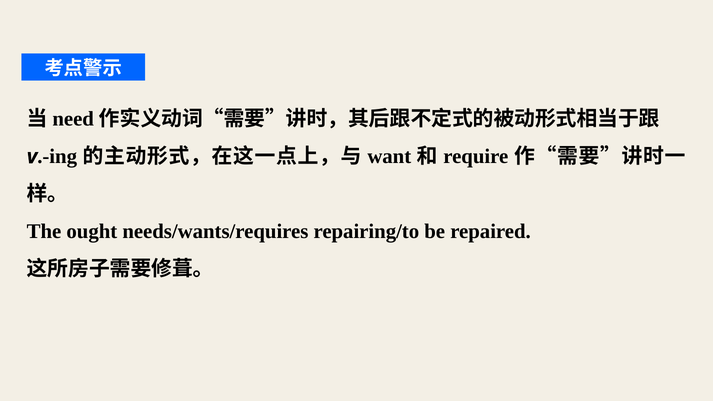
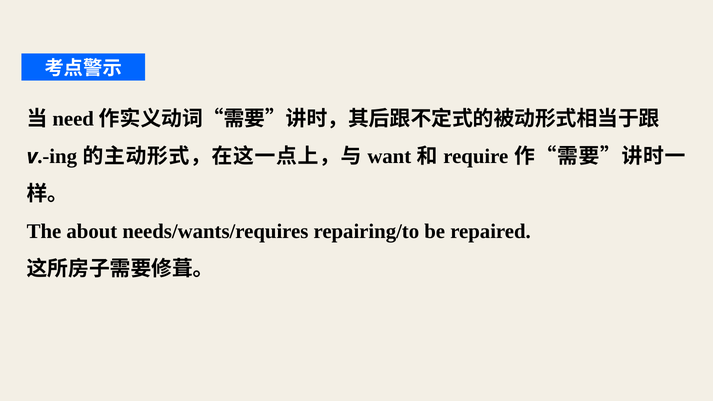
ought: ought -> about (92, 231)
